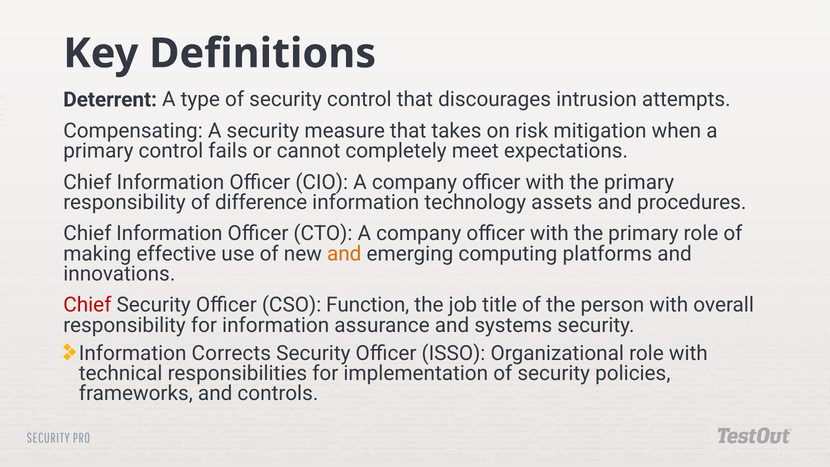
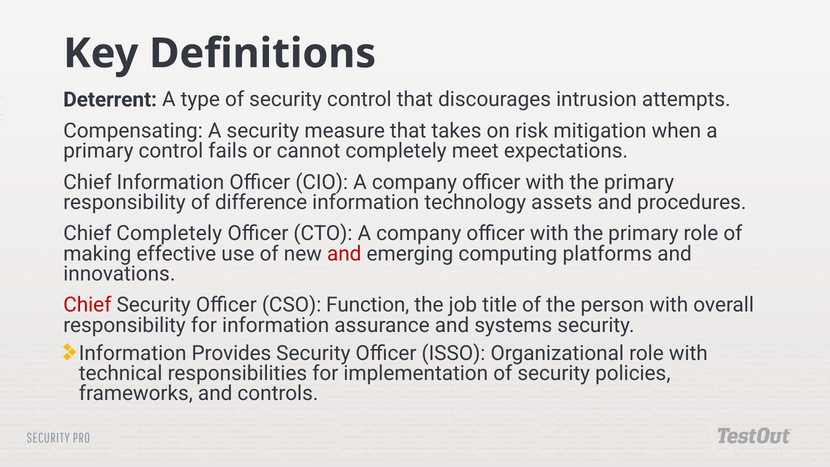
Information: Information -> Completely (169, 233)
and colour: orange -> red (344, 254)
Corrects: Corrects -> Provides (231, 353)
